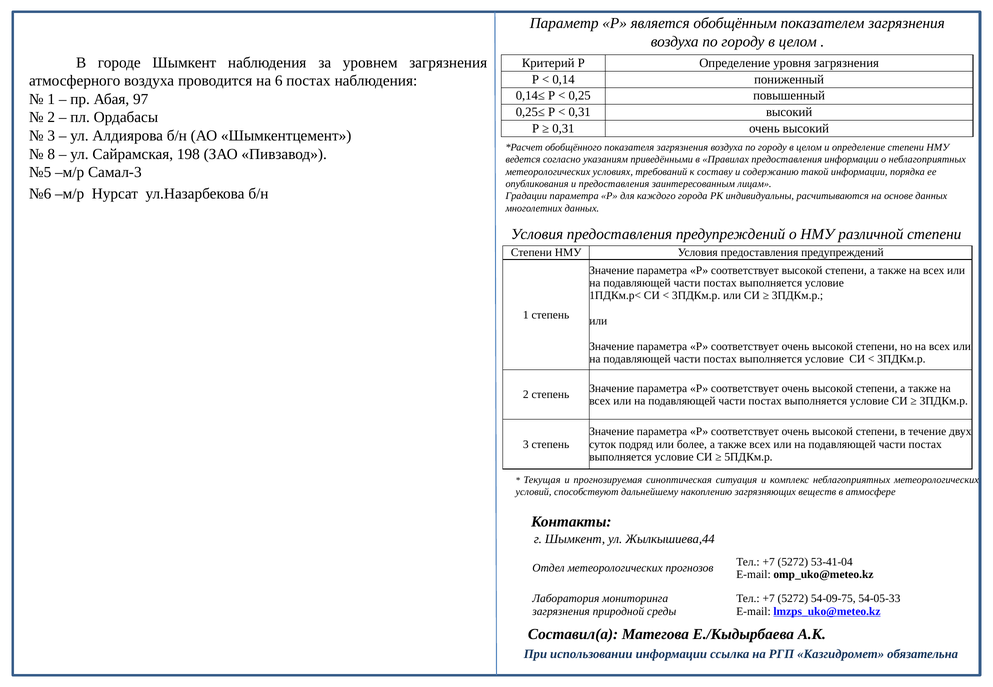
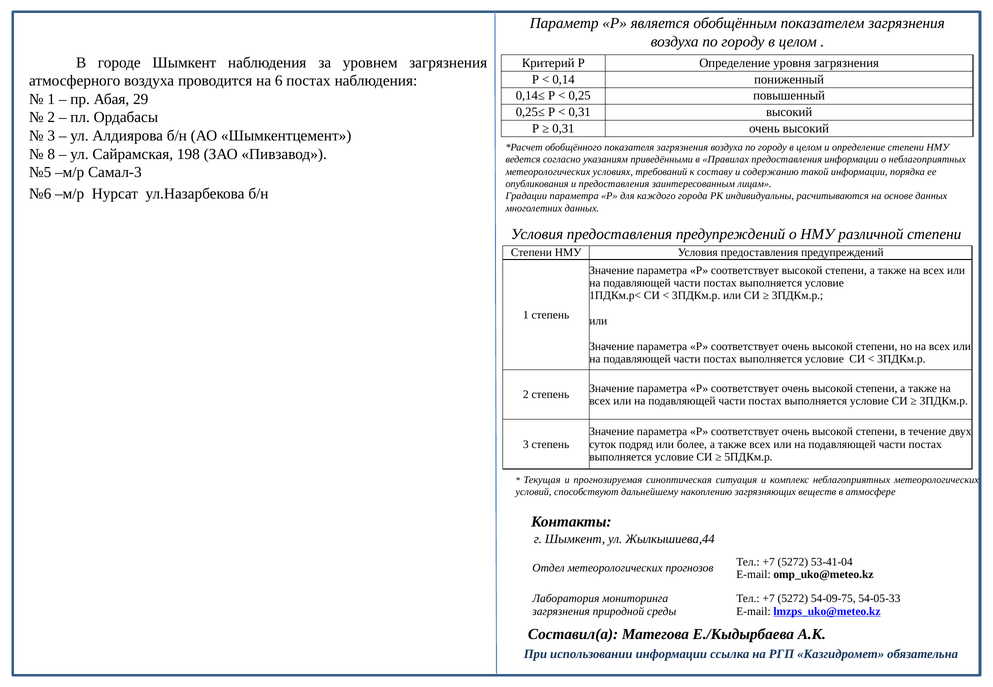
97: 97 -> 29 (141, 99)
